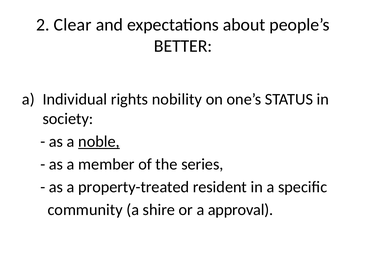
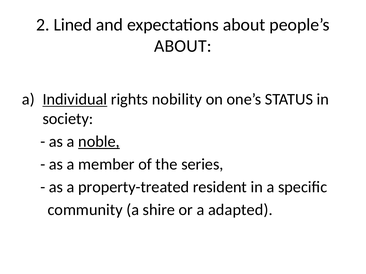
Clear: Clear -> Lined (73, 25)
BETTER: BETTER -> ABOUT (183, 46)
Individual underline: none -> present (75, 100)
approval: approval -> adapted (240, 210)
